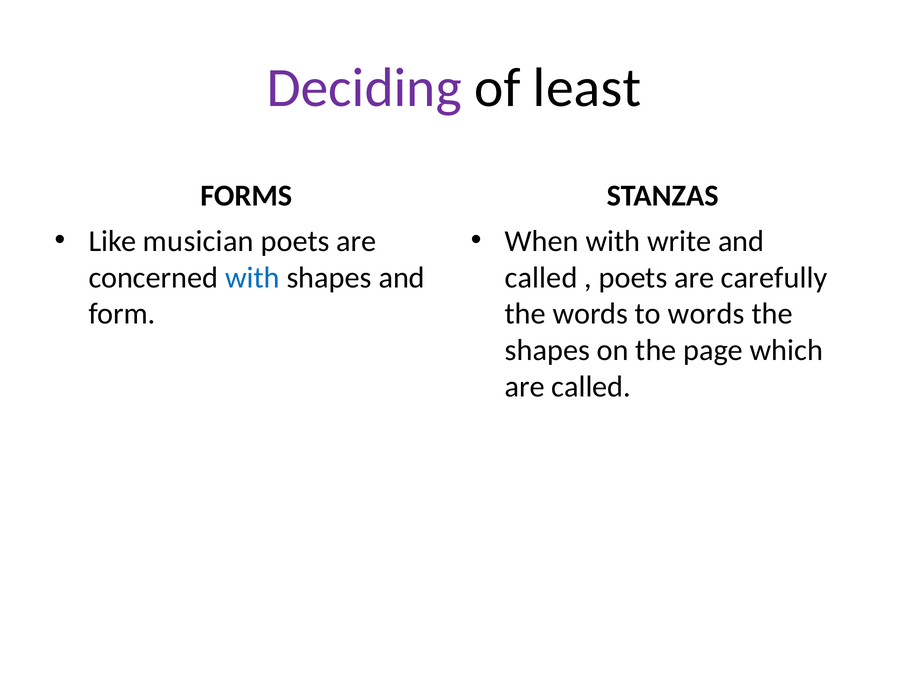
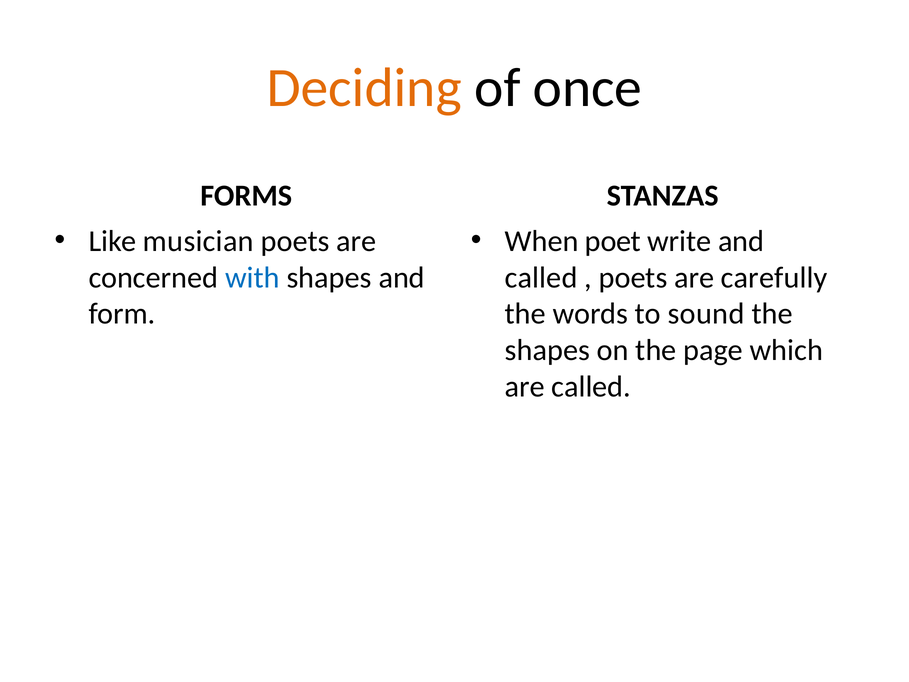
Deciding colour: purple -> orange (364, 88)
least: least -> once (587, 88)
When with: with -> poet (613, 241)
to words: words -> sound (706, 314)
